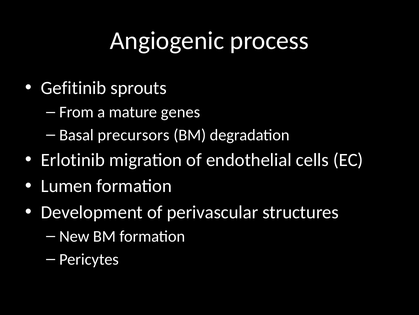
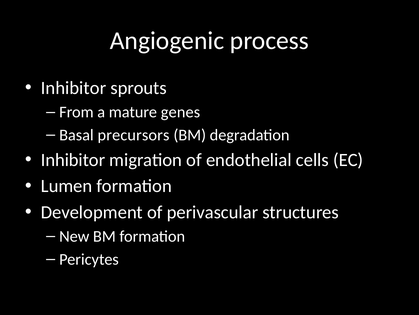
Gefitinib: Gefitinib -> Inhibitor (74, 88)
Erlotinib: Erlotinib -> Inhibitor (73, 160)
